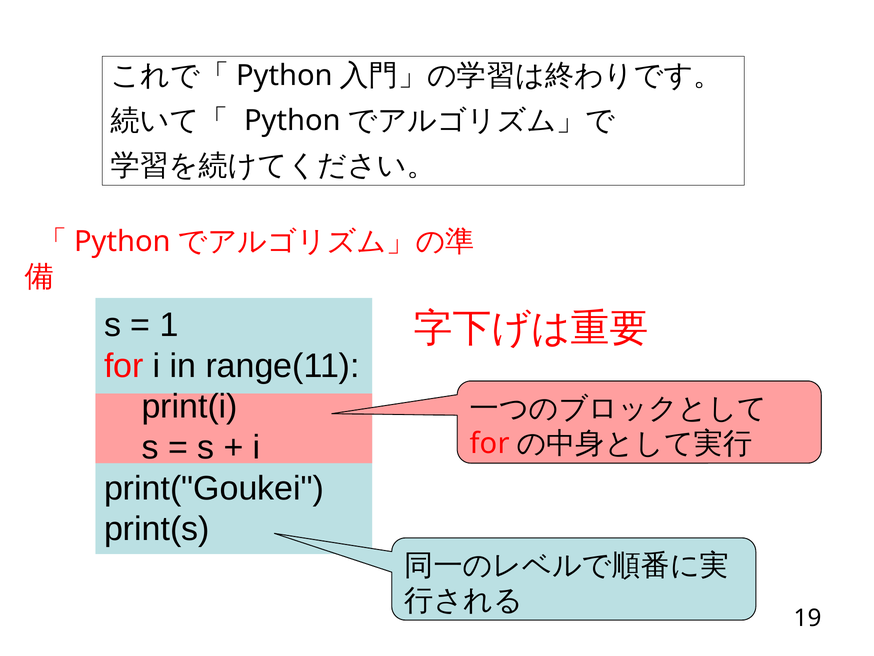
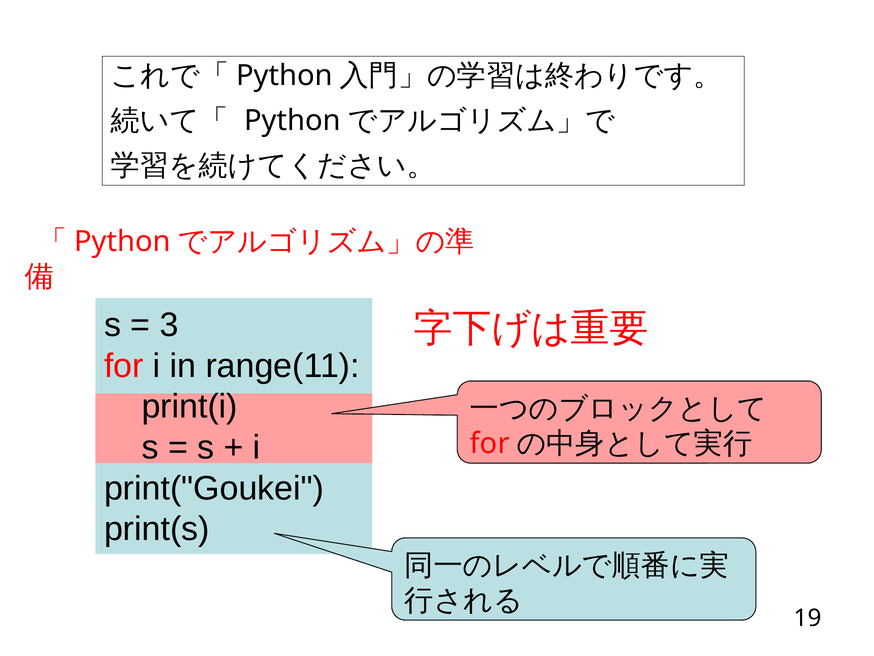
1: 1 -> 3 (169, 325)
